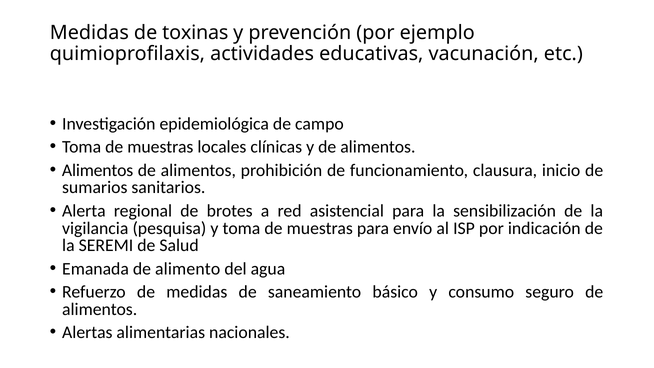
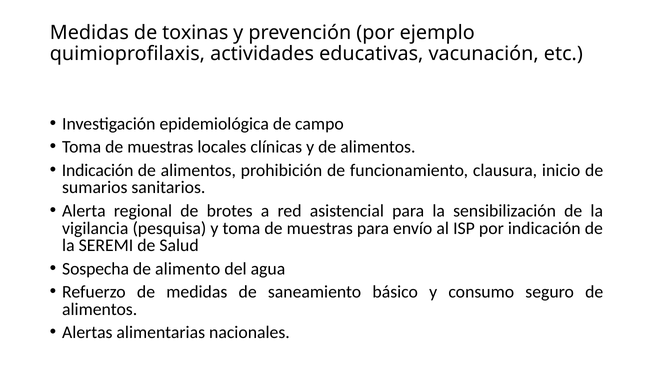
Alimentos: Alimentos -> Indicación (98, 170)
Emanada: Emanada -> Sospecha (96, 269)
